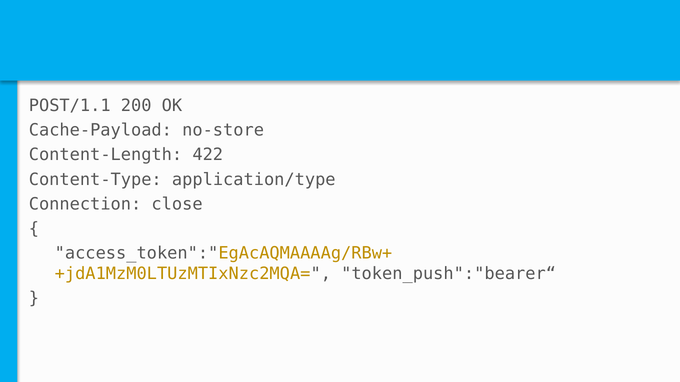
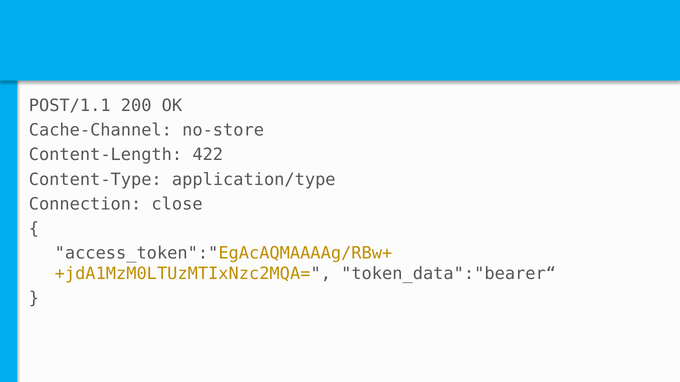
Cache-Payload: Cache-Payload -> Cache-Channel (100, 130)
token_push":"bearer“: token_push":"bearer“ -> token_data":"bearer“ (449, 274)
